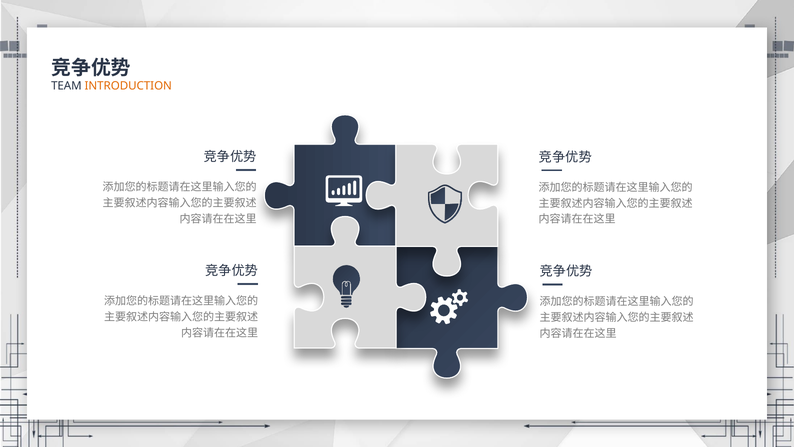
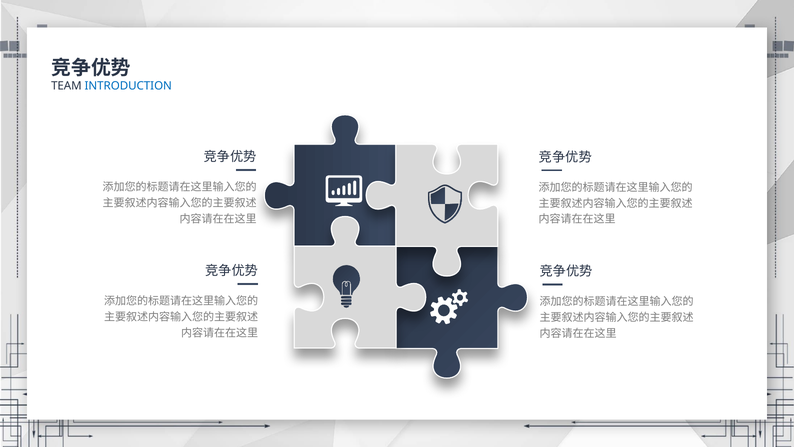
INTRODUCTION colour: orange -> blue (128, 86)
